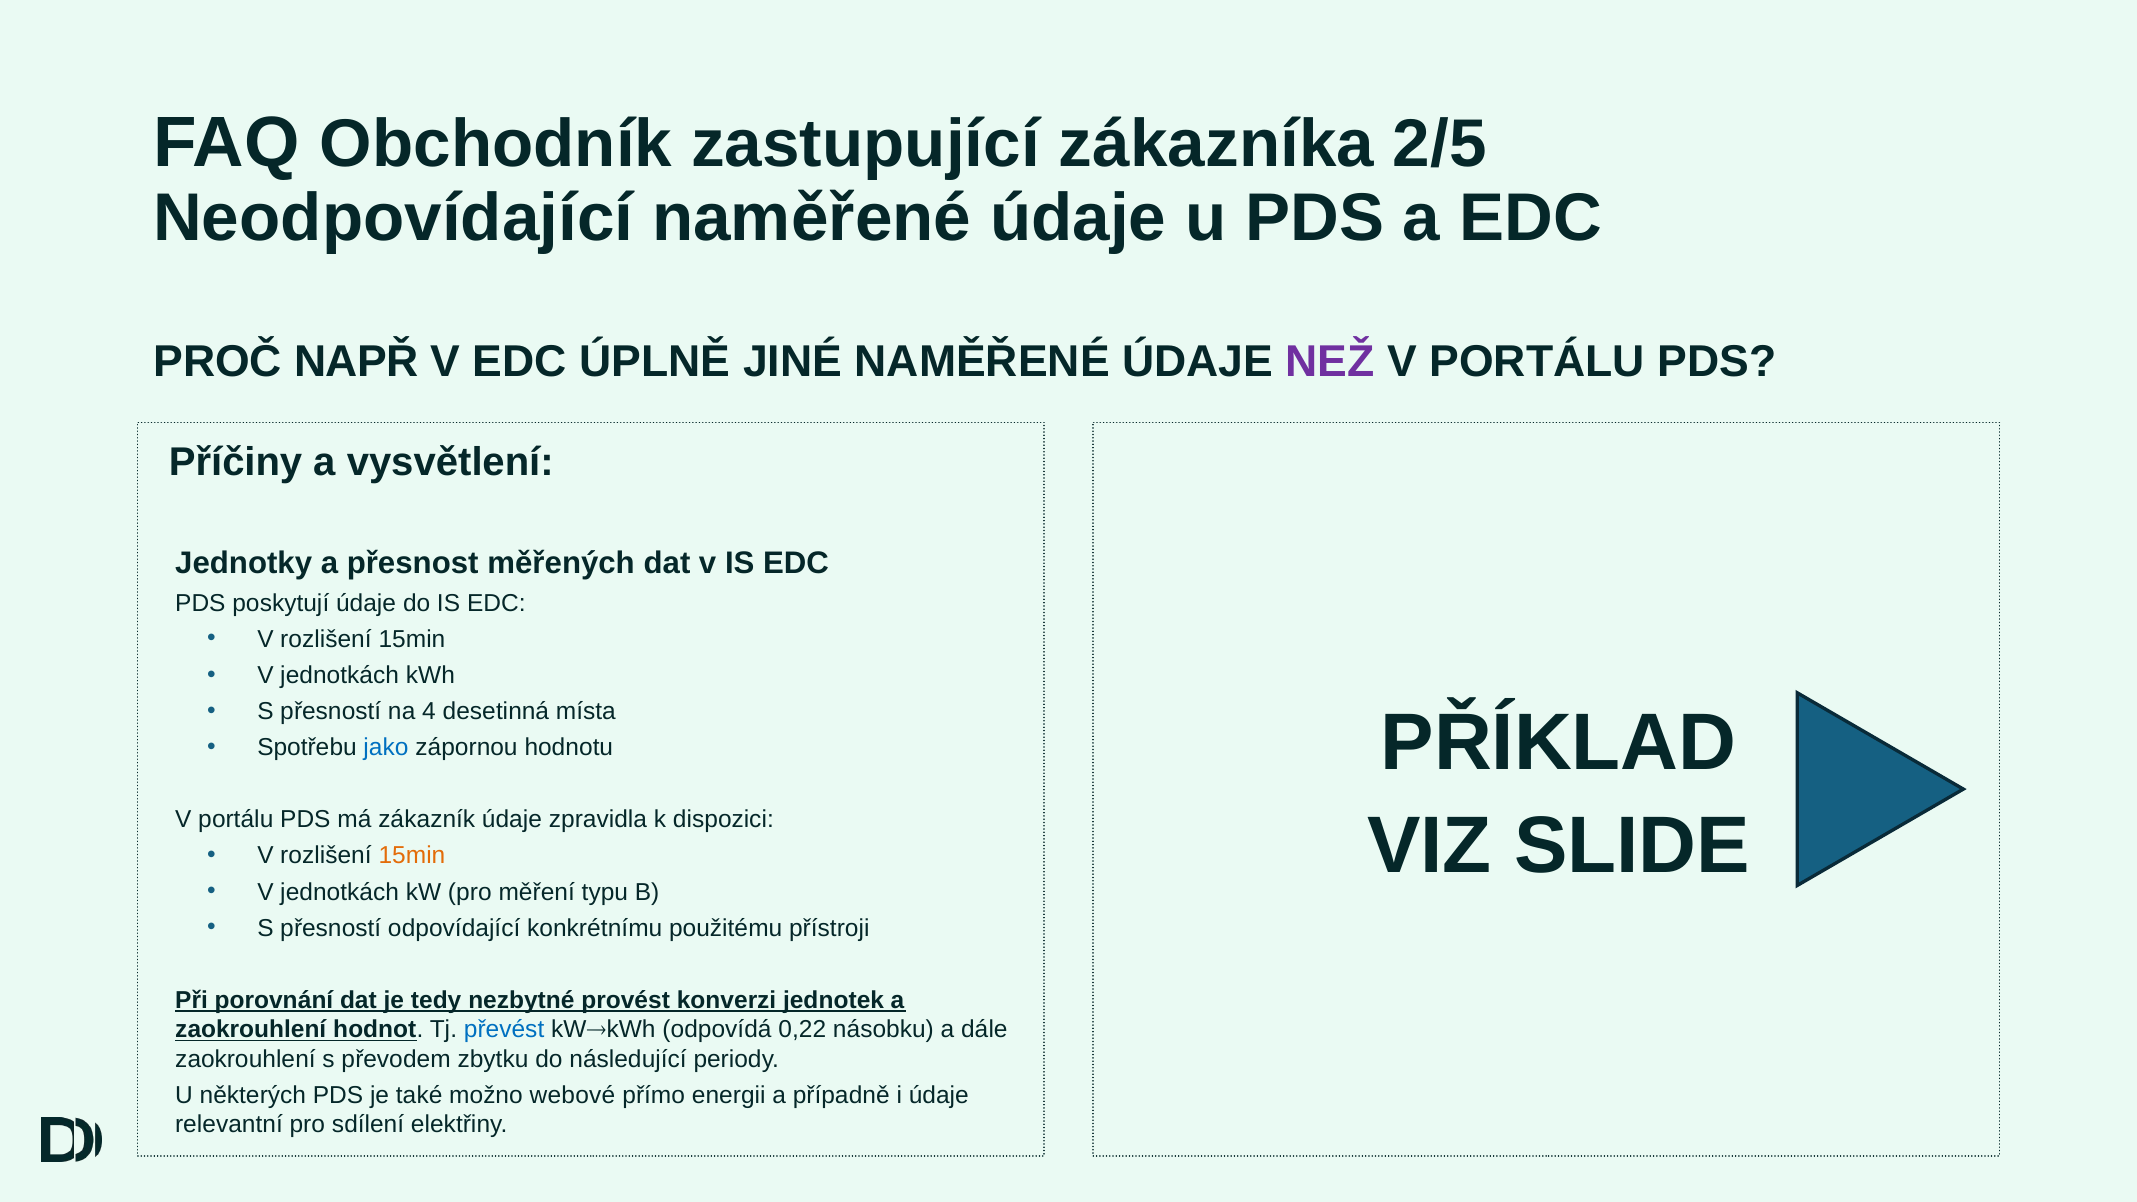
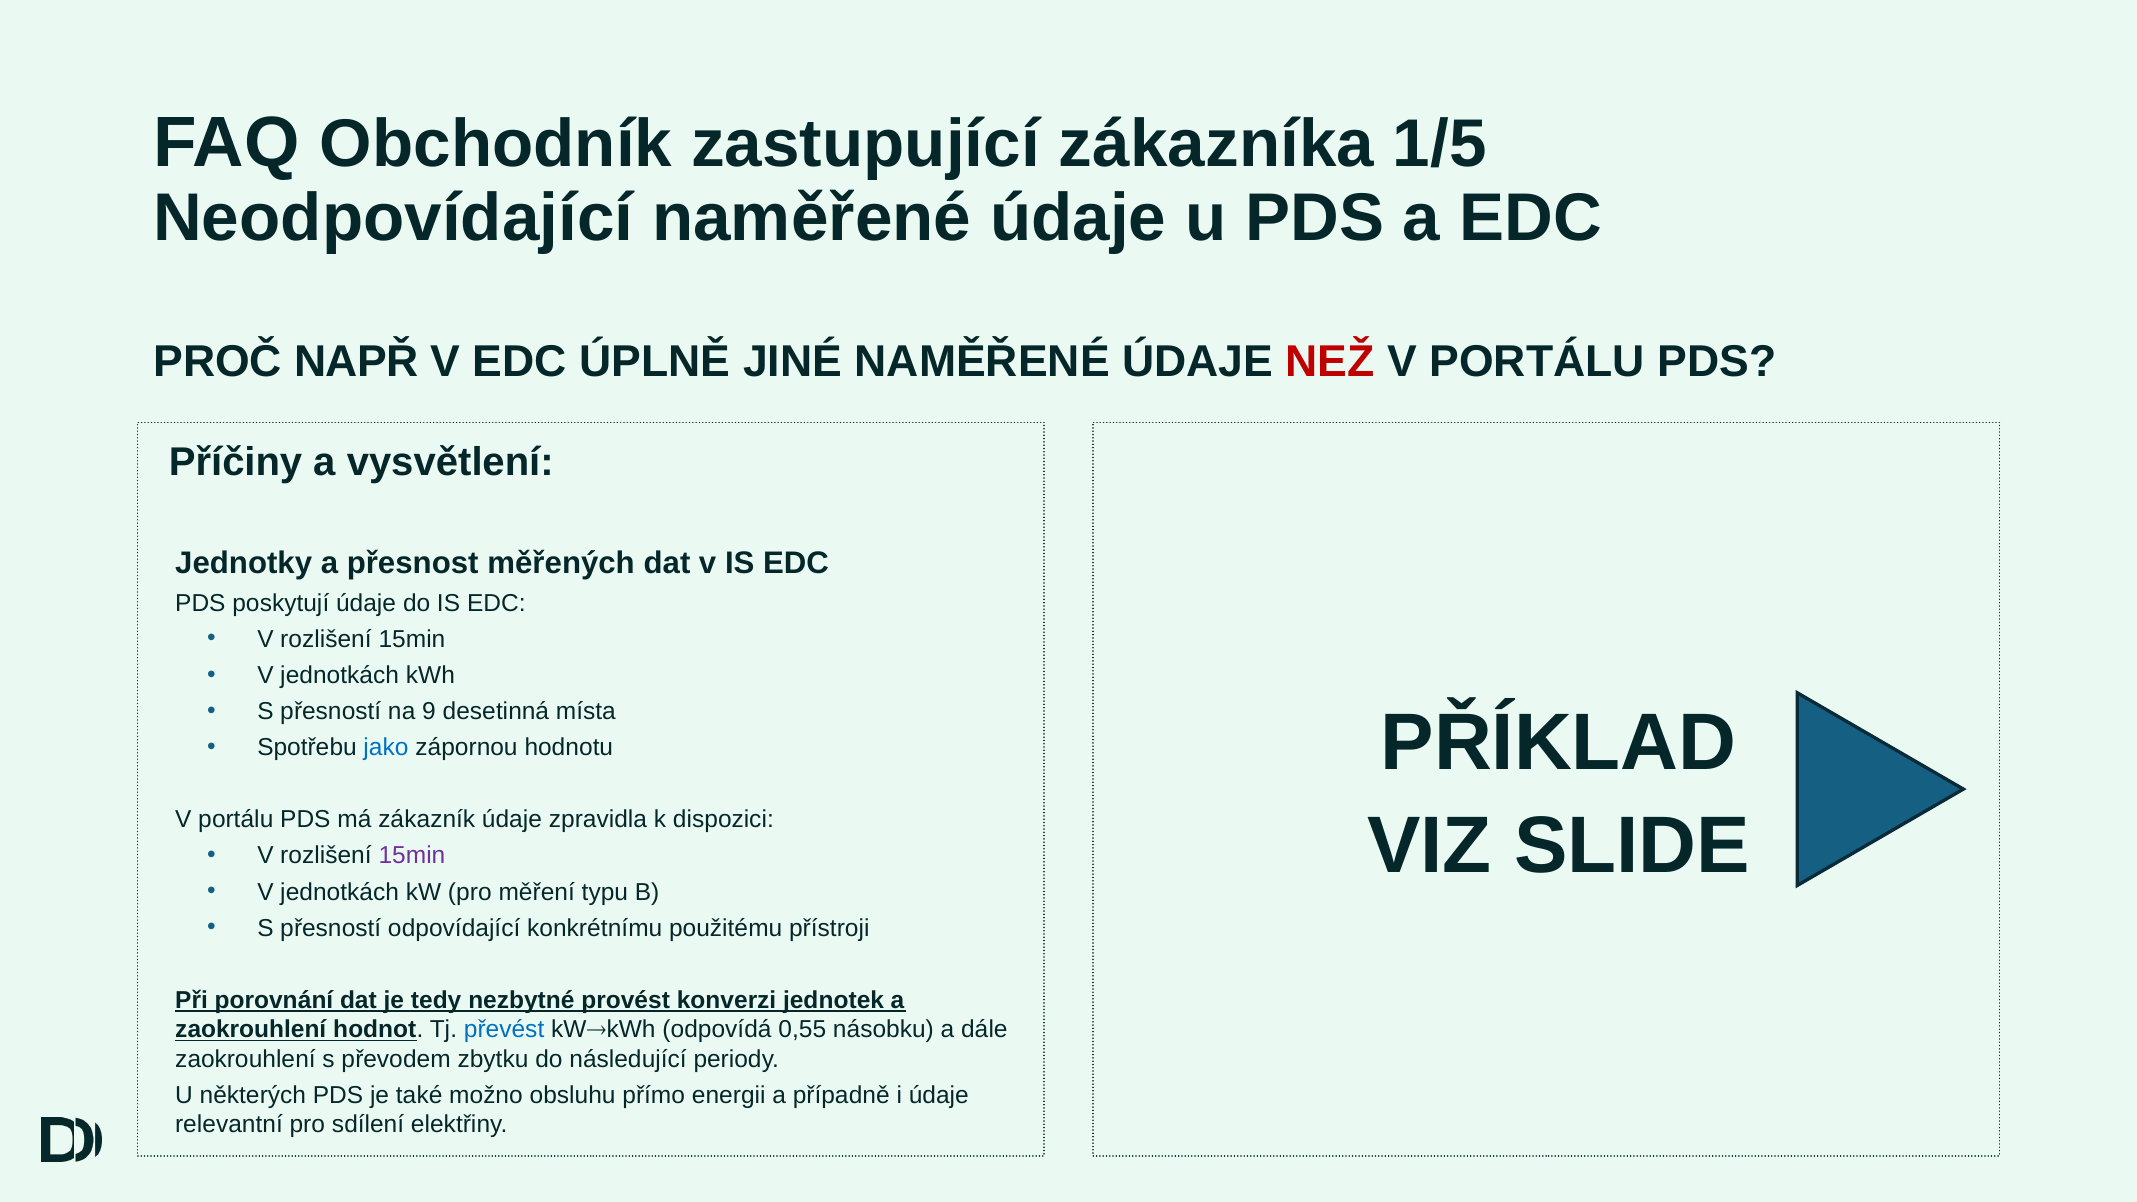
2/5: 2/5 -> 1/5 (1440, 144)
NEŽ colour: purple -> red (1330, 361)
4: 4 -> 9 (429, 712)
15min colour: orange -> purple (412, 856)
0,22: 0,22 -> 0,55 (802, 1030)
webové: webové -> obsluhu (573, 1095)
